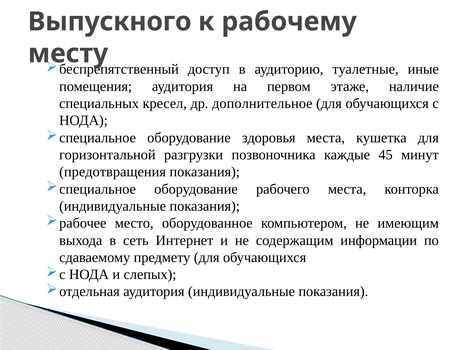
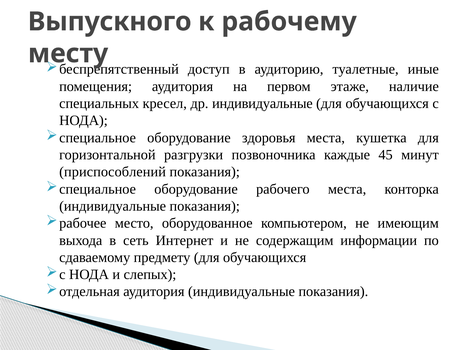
др дополнительное: дополнительное -> индивидуальные (262, 104)
предотвращения: предотвращения -> приспособлений (113, 172)
